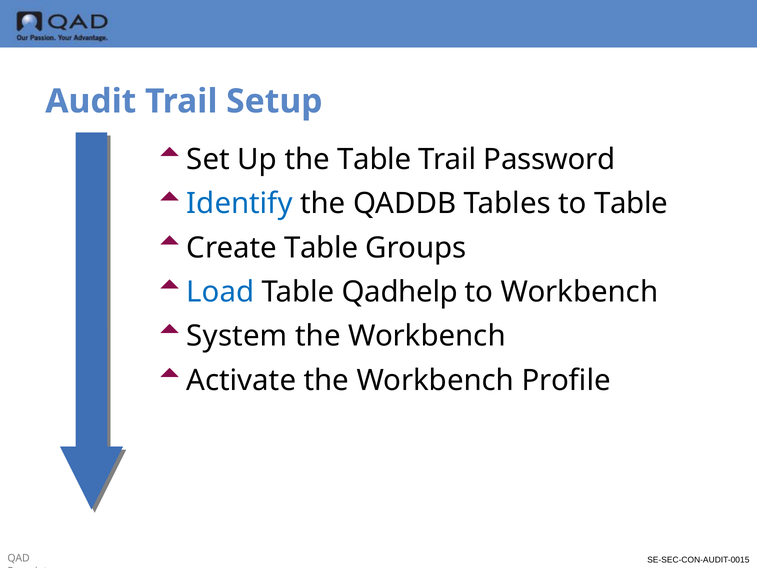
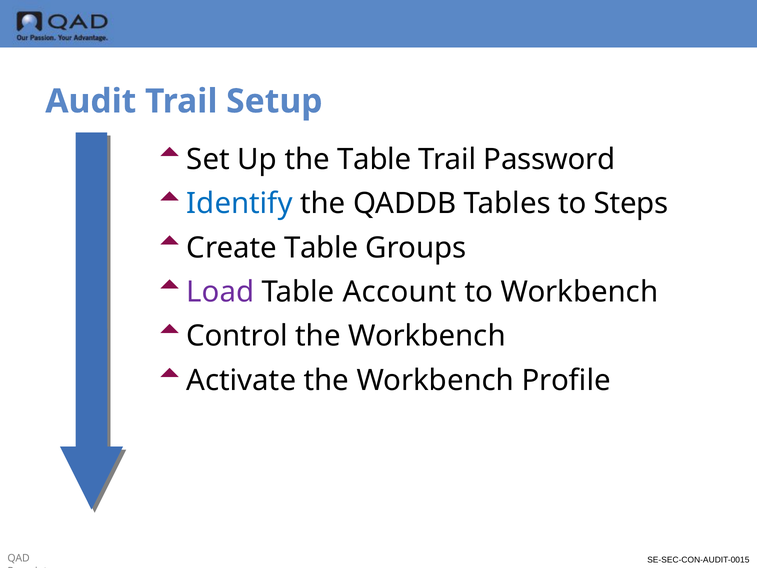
to Table: Table -> Steps (631, 204)
Load colour: blue -> purple (220, 292)
Qadhelp: Qadhelp -> Account (400, 292)
System: System -> Control (237, 336)
